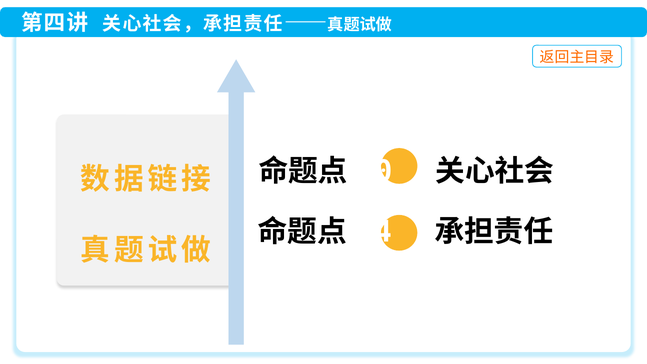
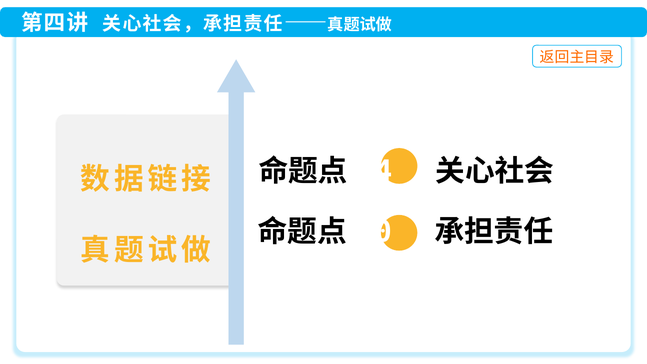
0: 0 -> 4 (384, 172)
4: 4 -> 0 (383, 232)
